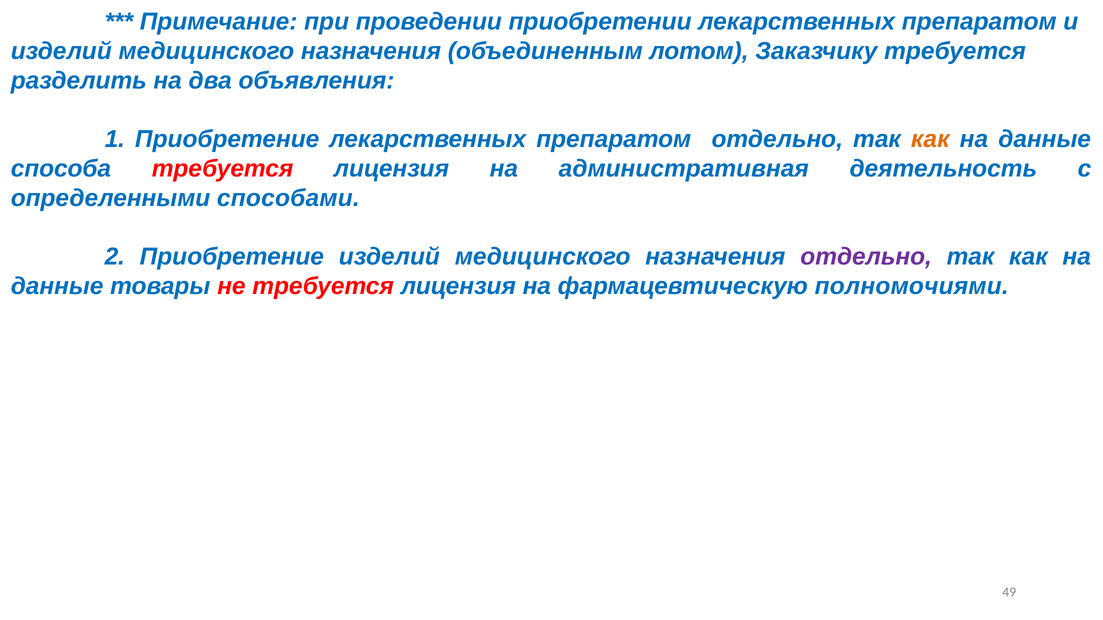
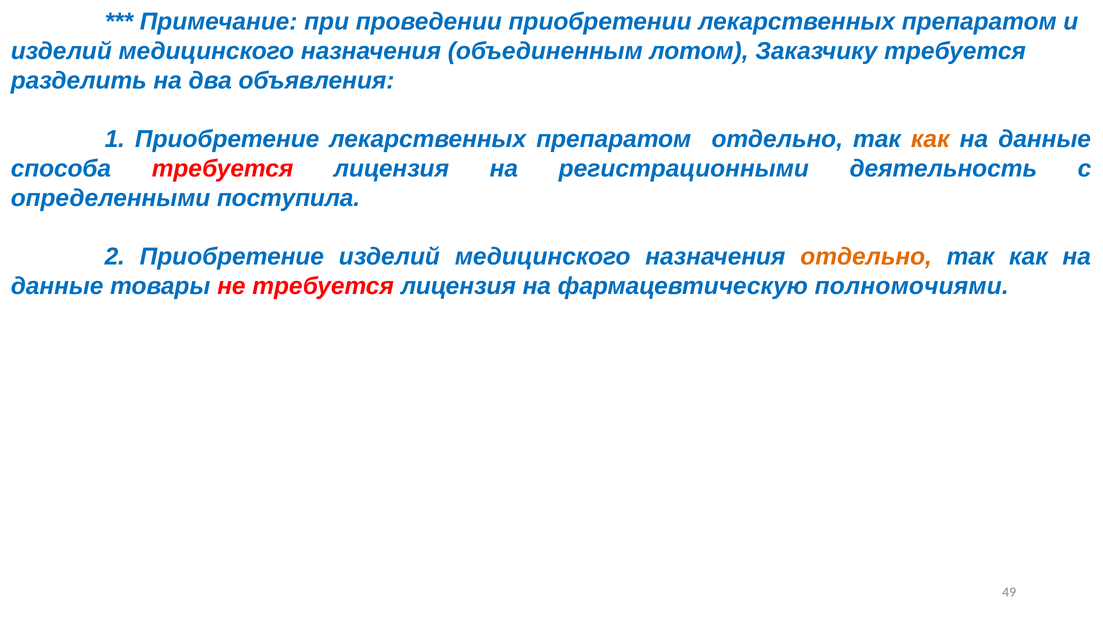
административная: административная -> регистрационными (684, 169)
способами: способами -> поступила (289, 198)
отдельно colour: purple -> orange (866, 257)
